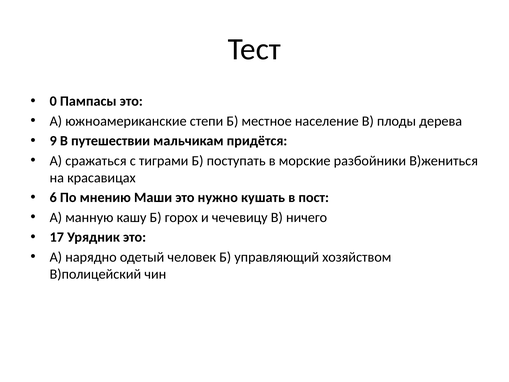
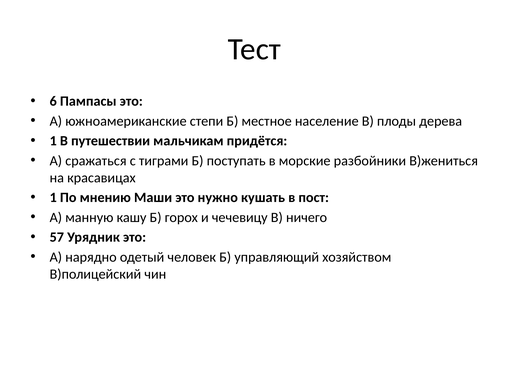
0: 0 -> 6 (53, 101)
9: 9 -> 1 (53, 141)
6: 6 -> 1 (53, 197)
17: 17 -> 57 (57, 237)
